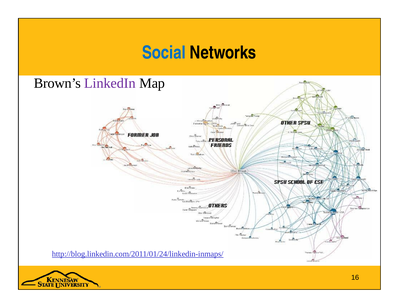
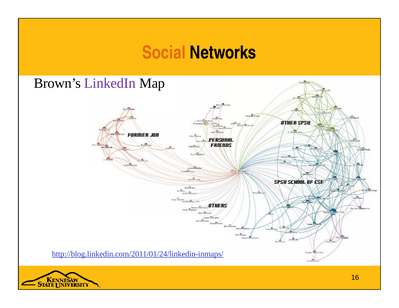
Social colour: blue -> orange (164, 53)
